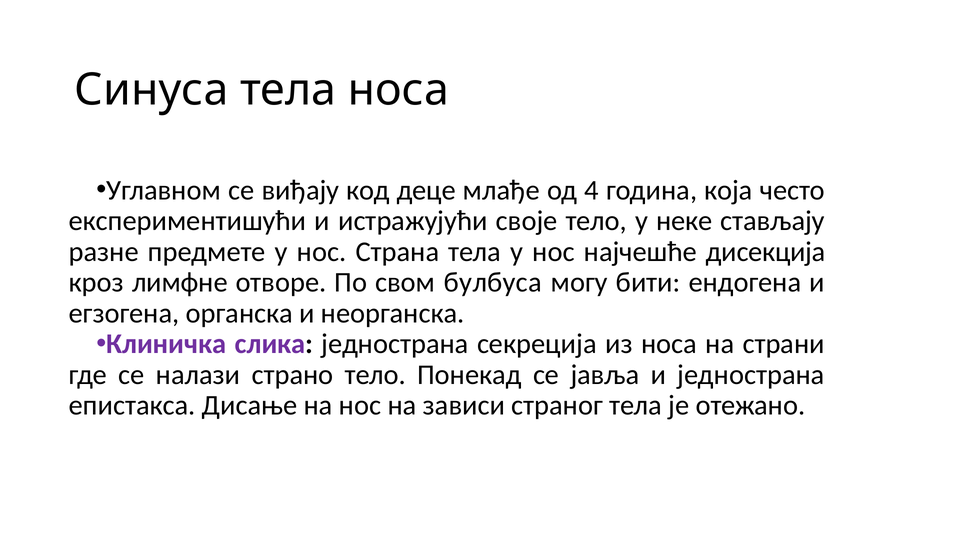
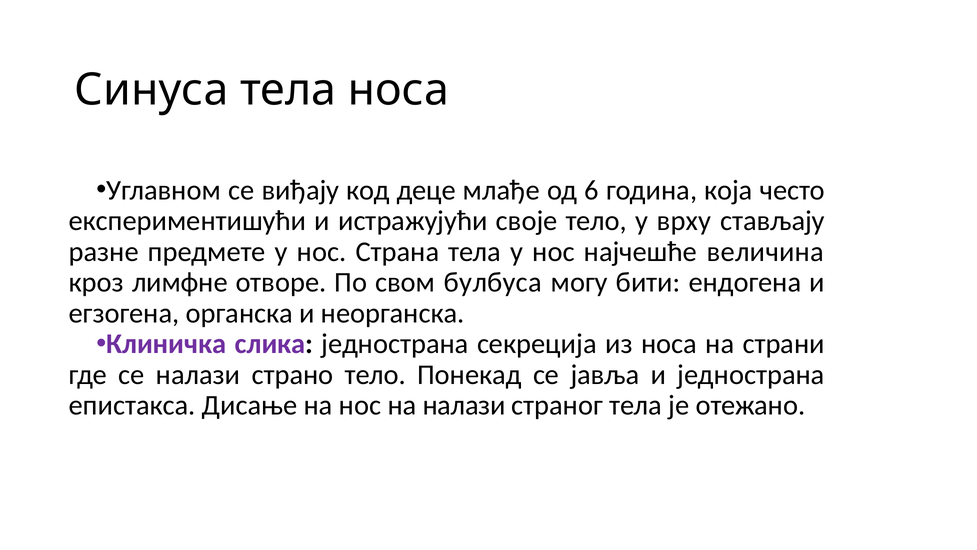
4: 4 -> 6 (592, 190)
неке: неке -> врху (684, 221)
дисекција: дисекција -> величина (765, 251)
на зависи: зависи -> налази (464, 405)
